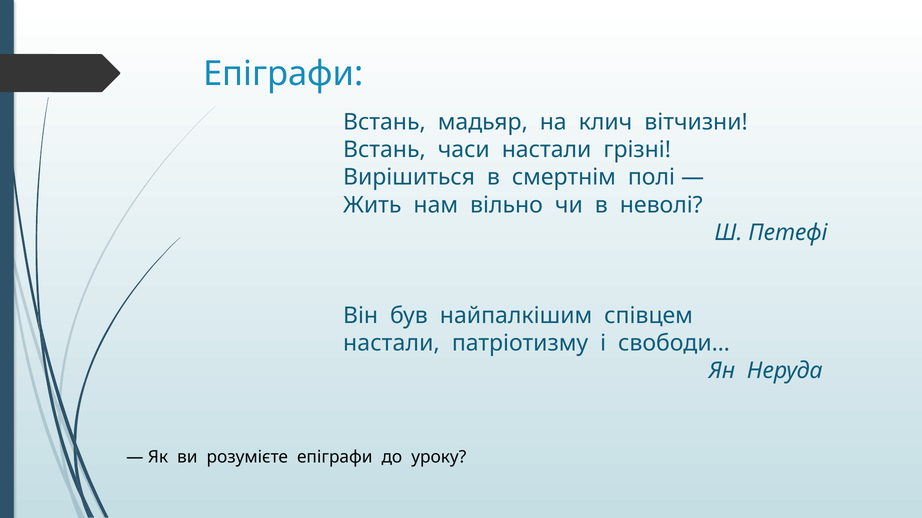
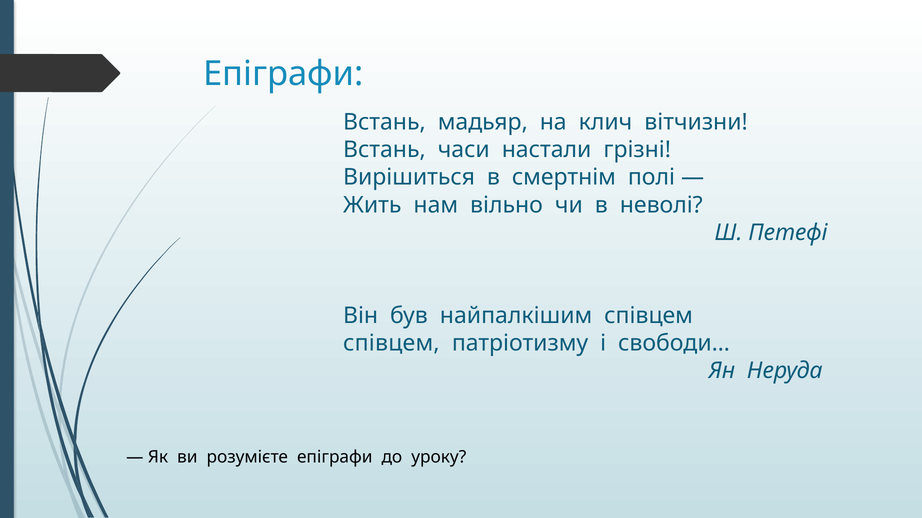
настали: настали -> співцем (391, 344)
